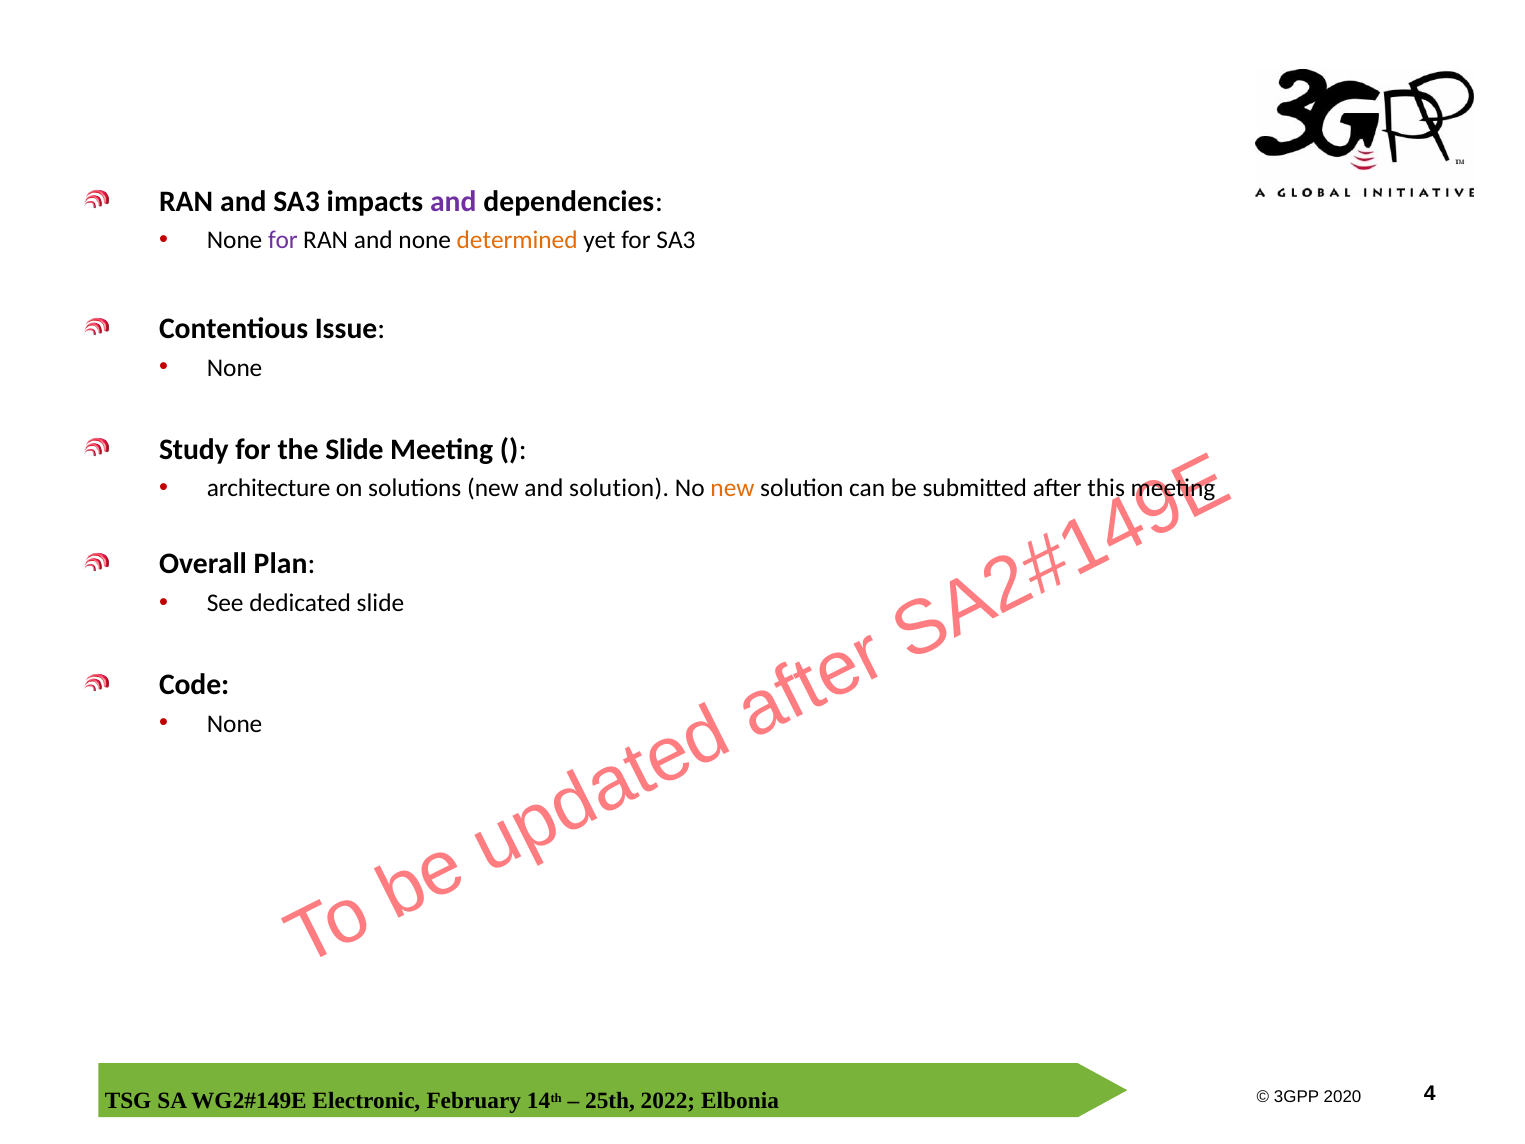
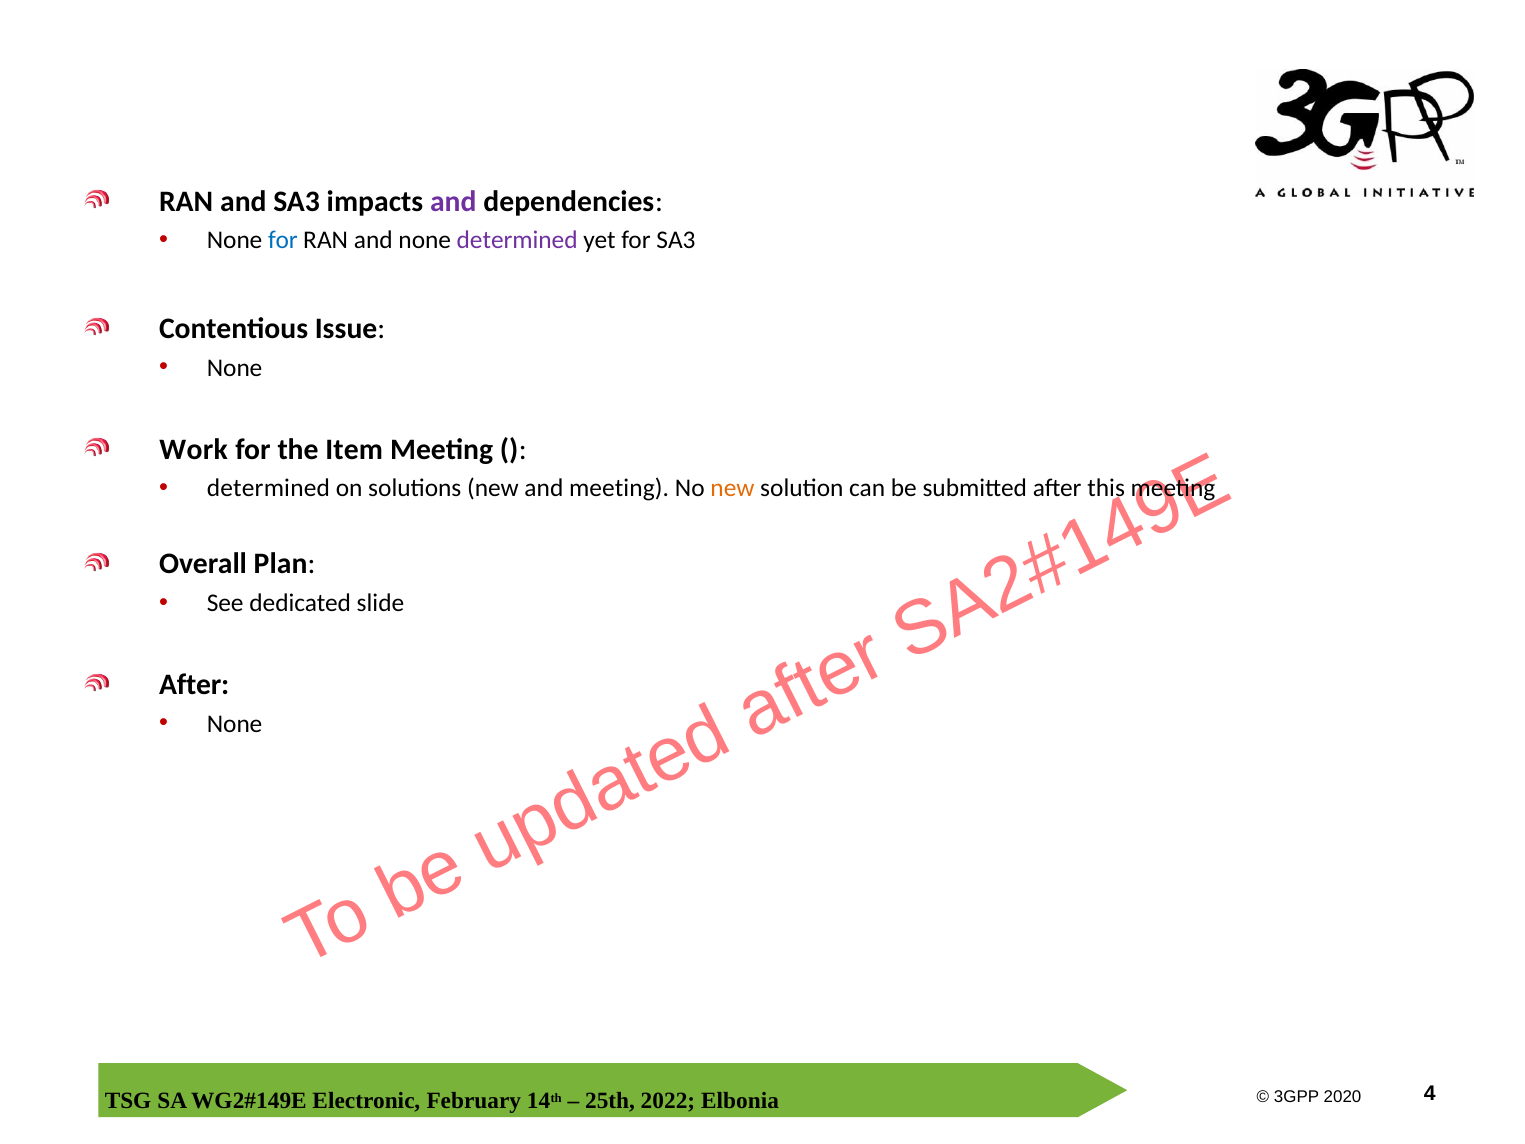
for colour: purple -> blue (283, 240)
determined colour: orange -> purple (517, 240)
Study: Study -> Work (194, 449)
the Slide: Slide -> Item (354, 449)
architecture: architecture -> determined (268, 488)
and solution: solution -> meeting (619, 488)
Code: Code -> After (194, 685)
